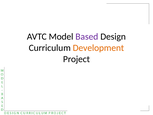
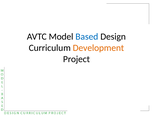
Based colour: purple -> blue (87, 37)
